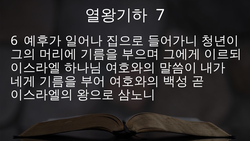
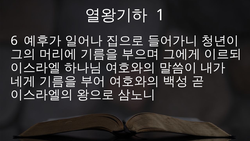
7: 7 -> 1 (160, 15)
